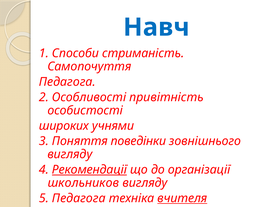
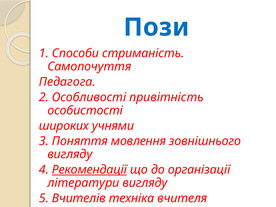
Навч: Навч -> Пози (156, 27)
поведінки: поведінки -> мовлення (138, 141)
школьников: школьников -> літератури (83, 183)
5 Педагога: Педагога -> Вчителів (79, 198)
вчителя underline: present -> none (182, 198)
